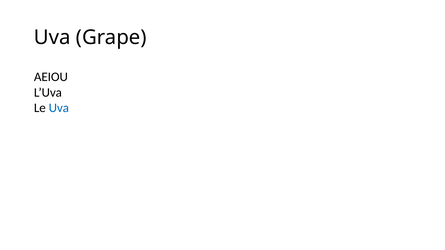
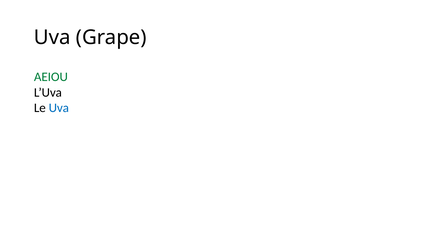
AEIOU colour: black -> green (51, 77)
